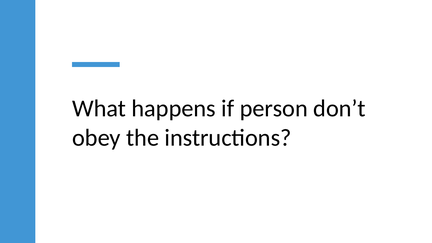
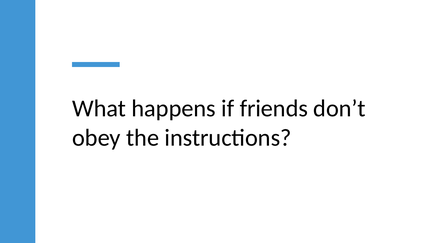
person: person -> friends (274, 109)
